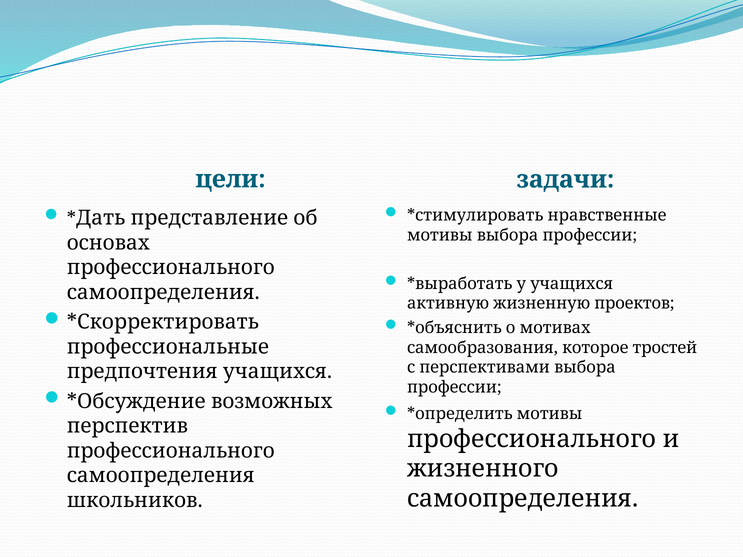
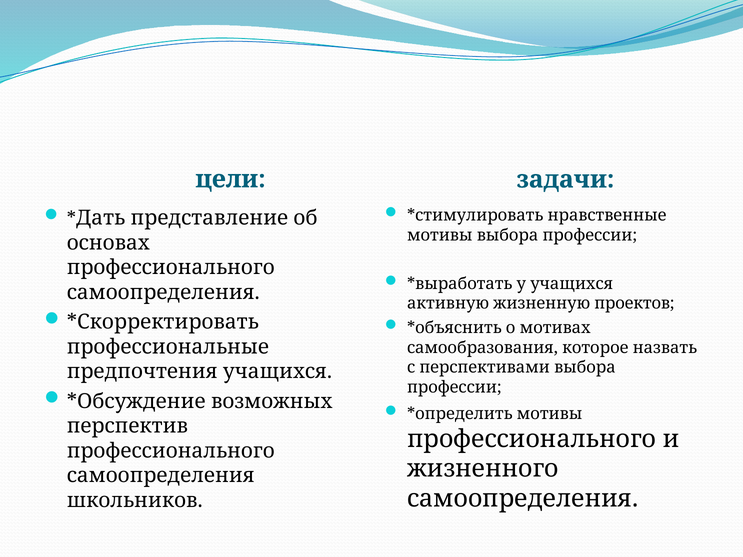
тростей: тростей -> назвать (665, 348)
